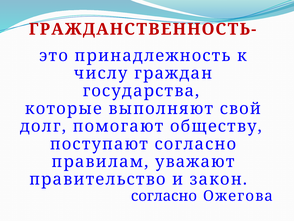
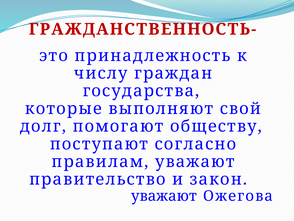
согласно: согласно -> уважают (164, 196)
